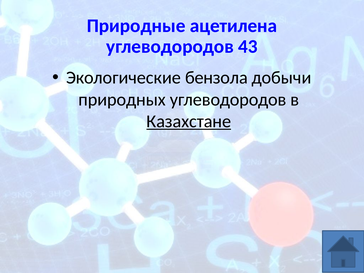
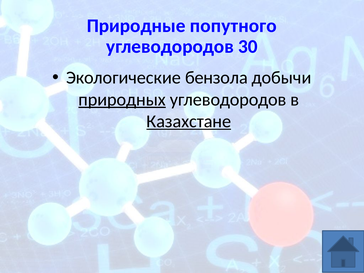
ацетилена: ацетилена -> попутного (233, 26)
43: 43 -> 30 (248, 47)
природных underline: none -> present (122, 100)
